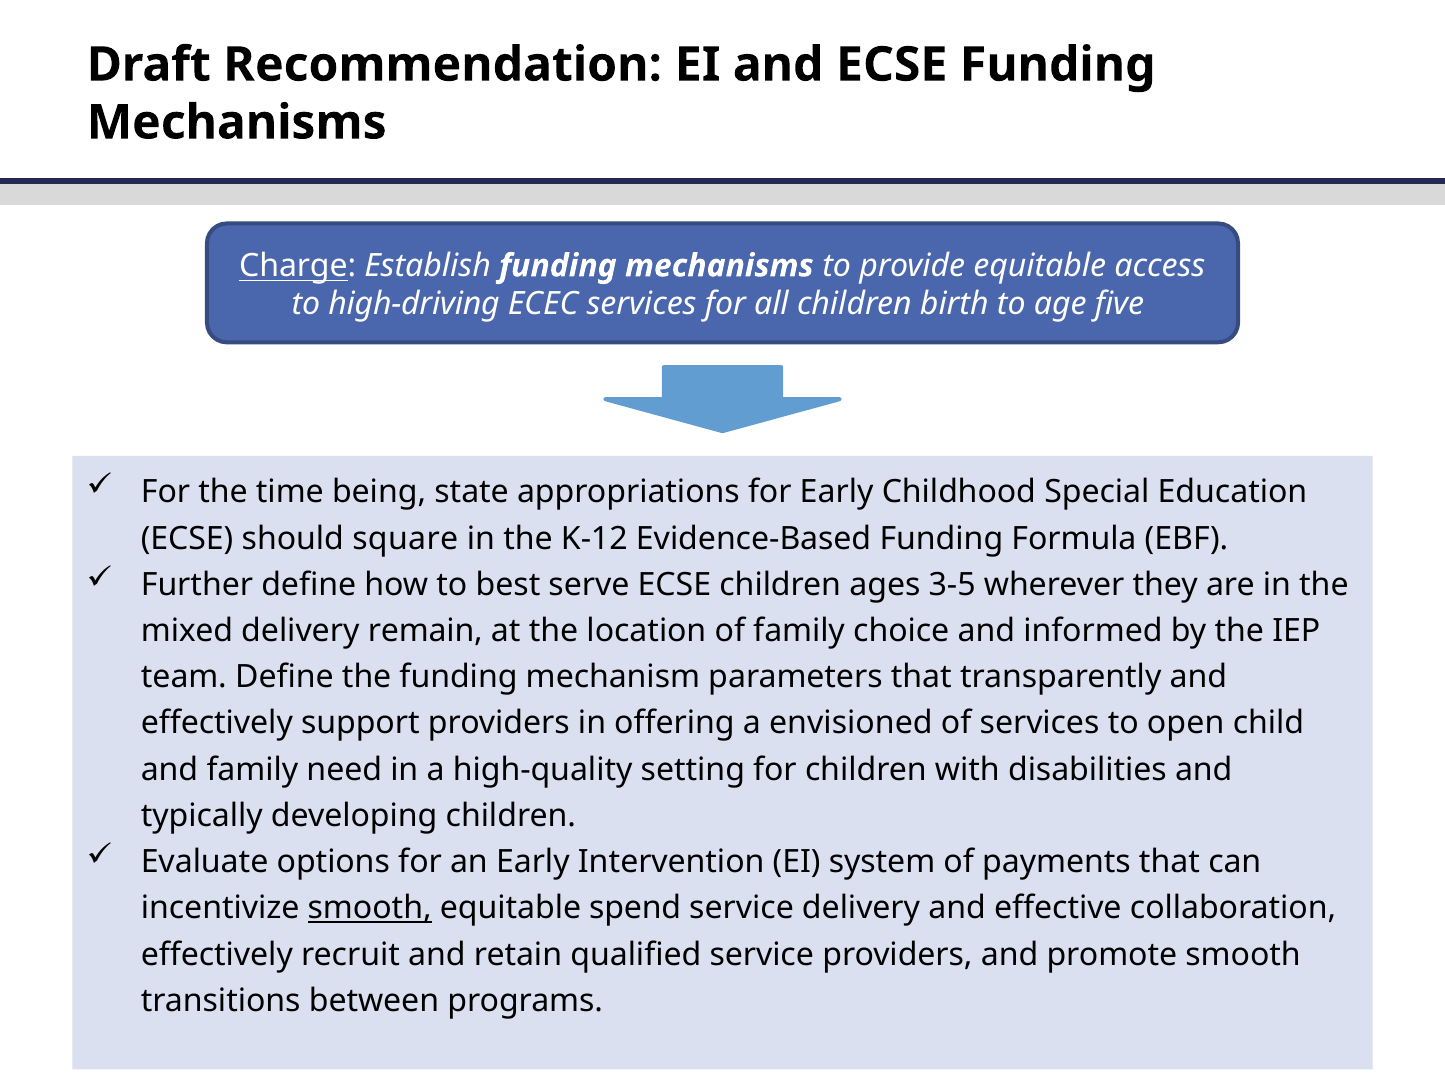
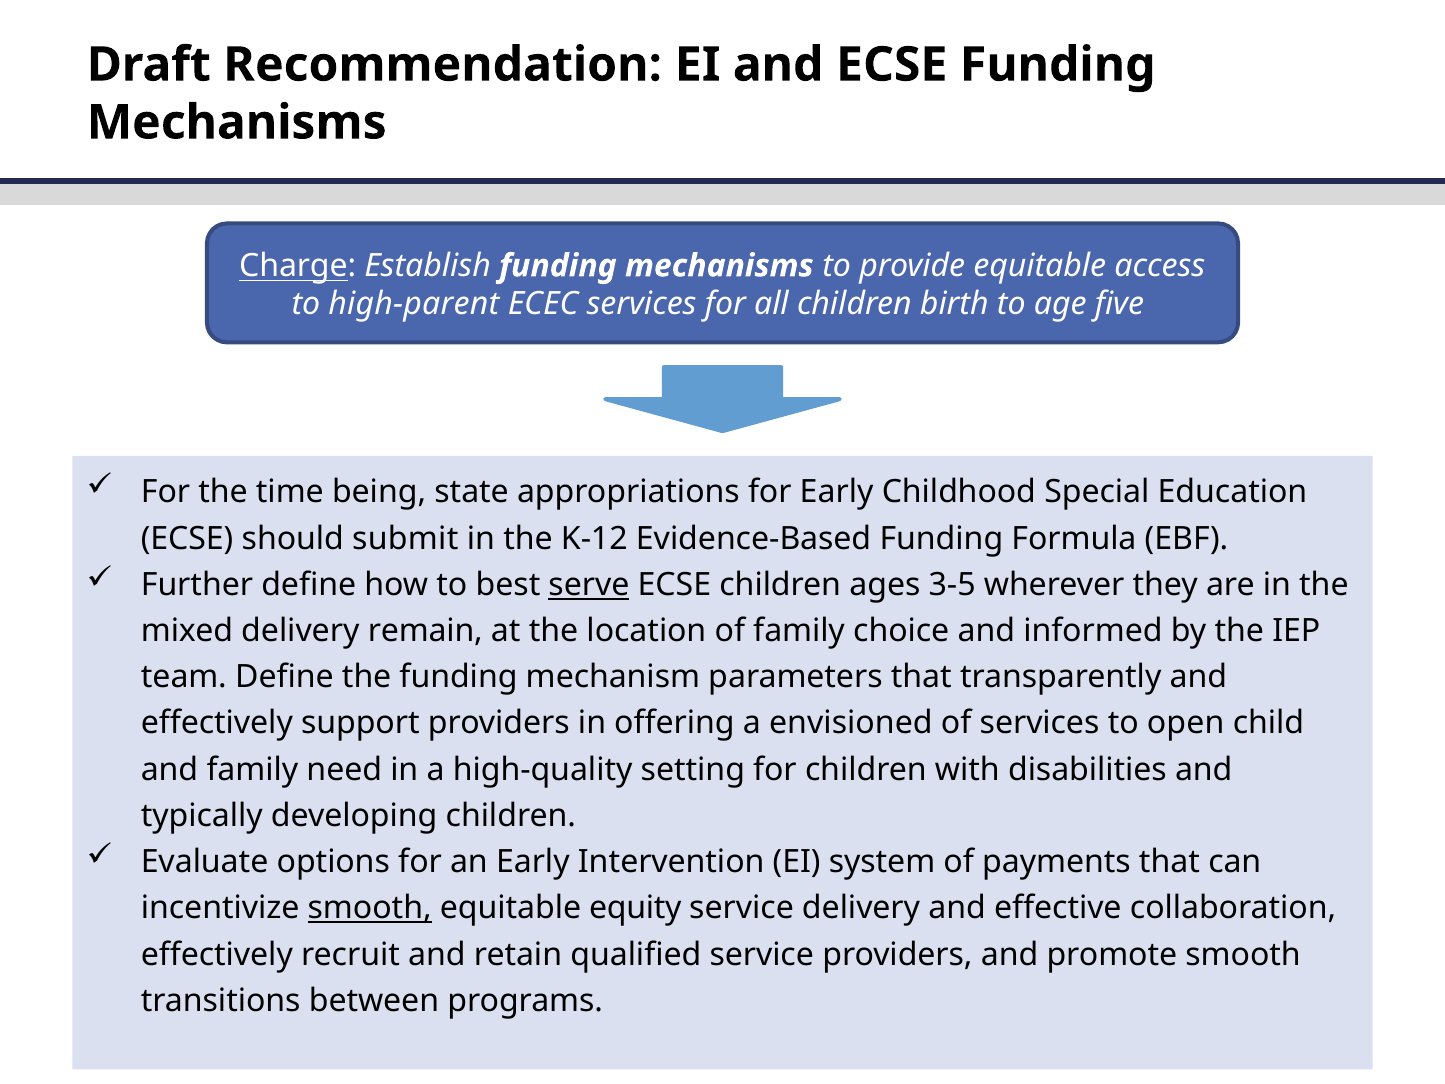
high-driving: high-driving -> high-parent (414, 304)
square: square -> submit (405, 538)
serve underline: none -> present (589, 585)
spend: spend -> equity (635, 908)
